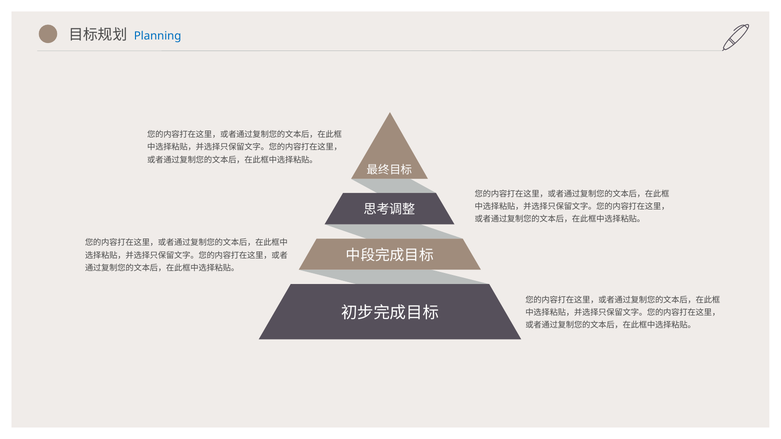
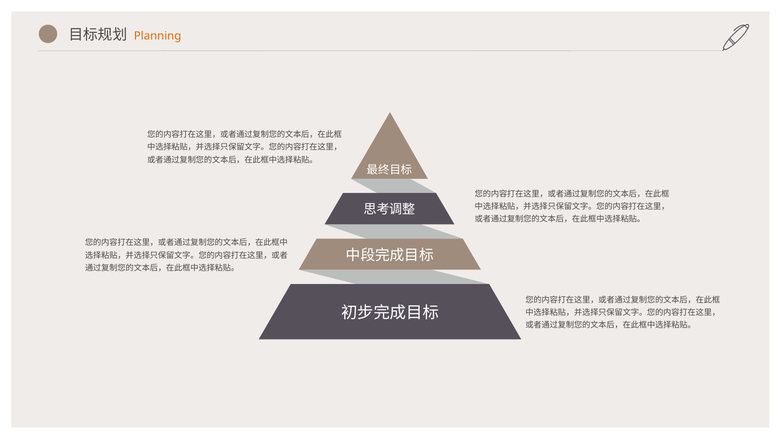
Planning colour: blue -> orange (158, 36)
